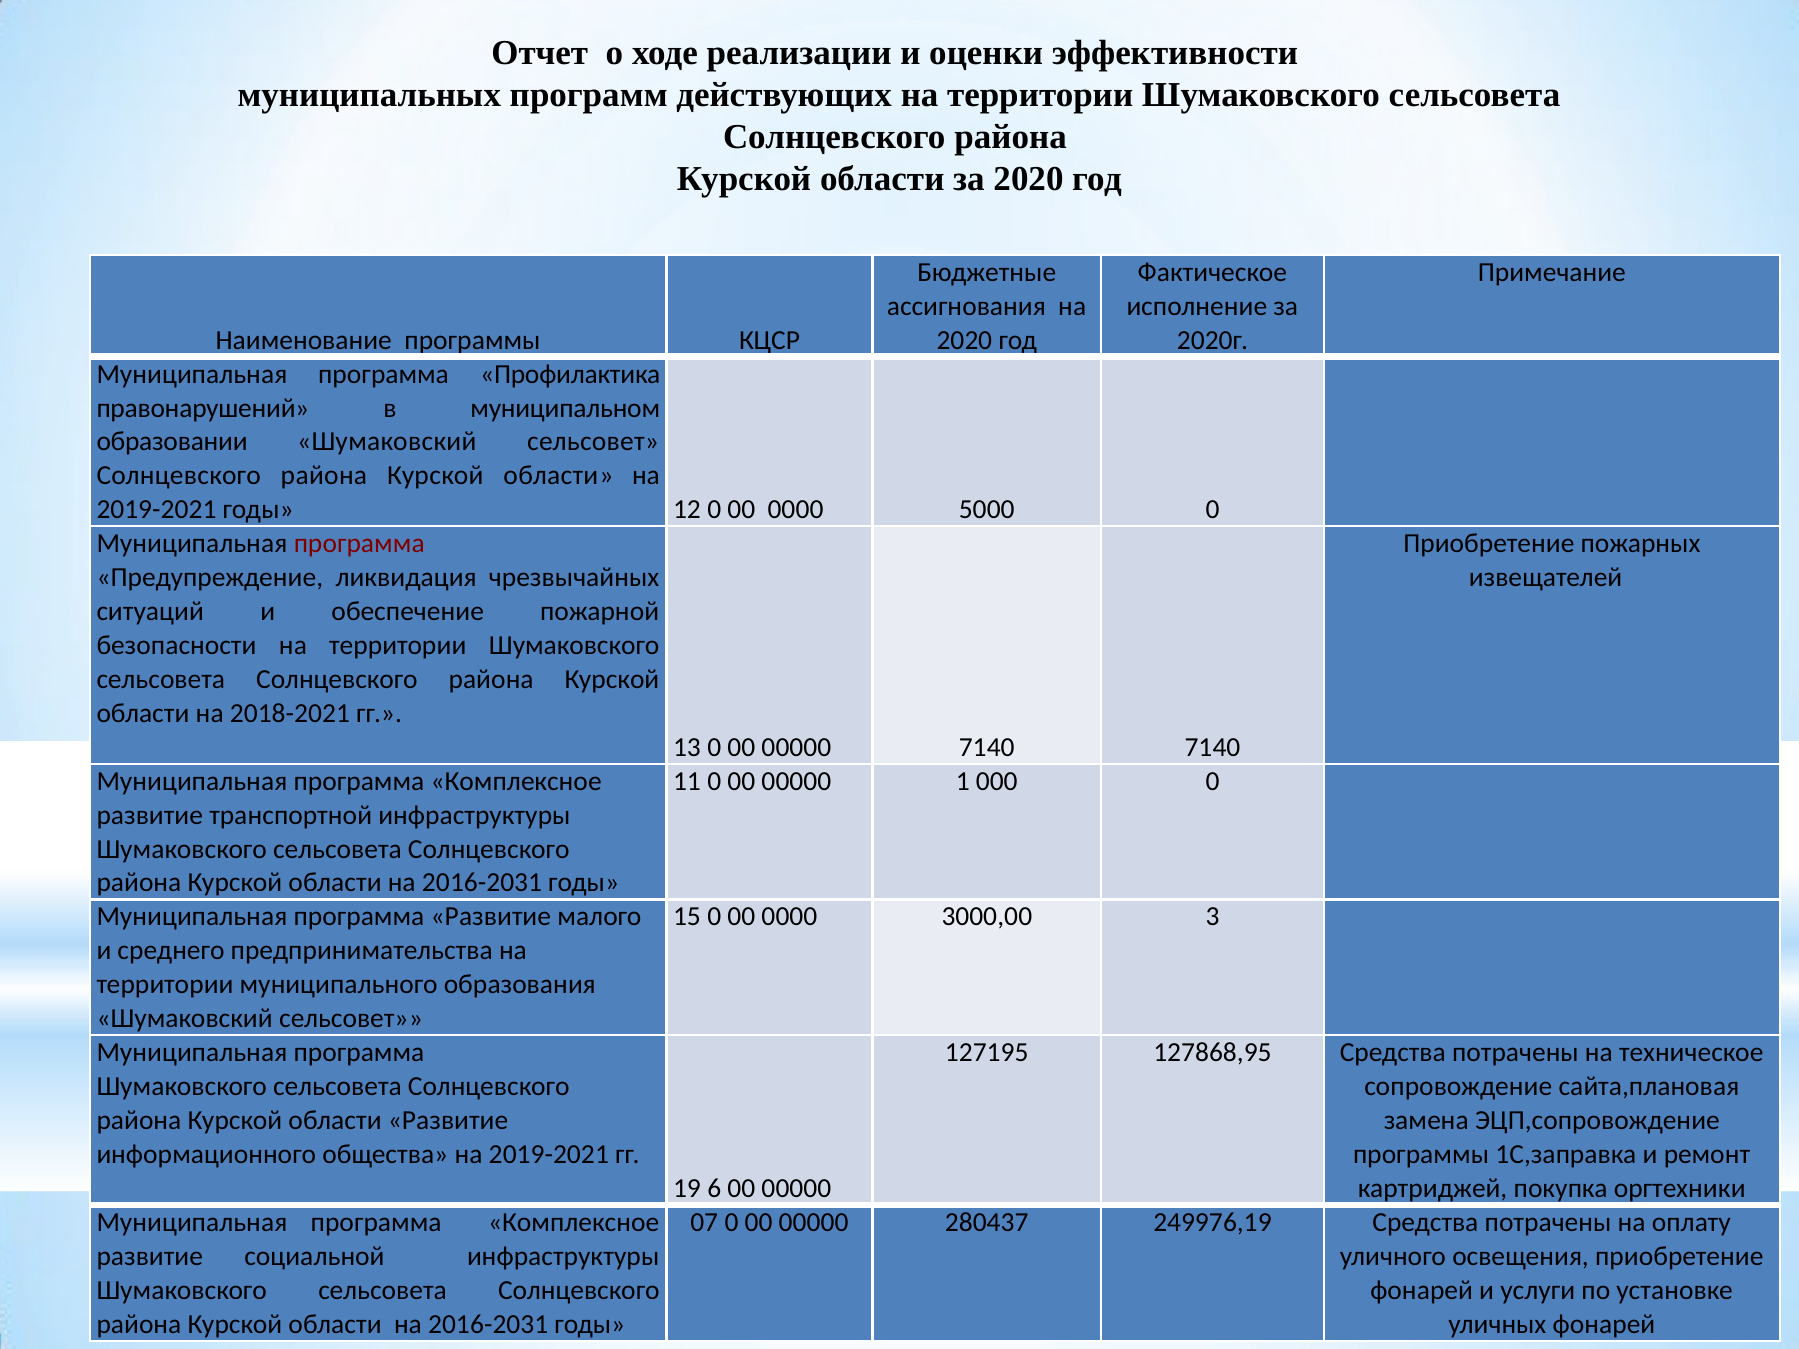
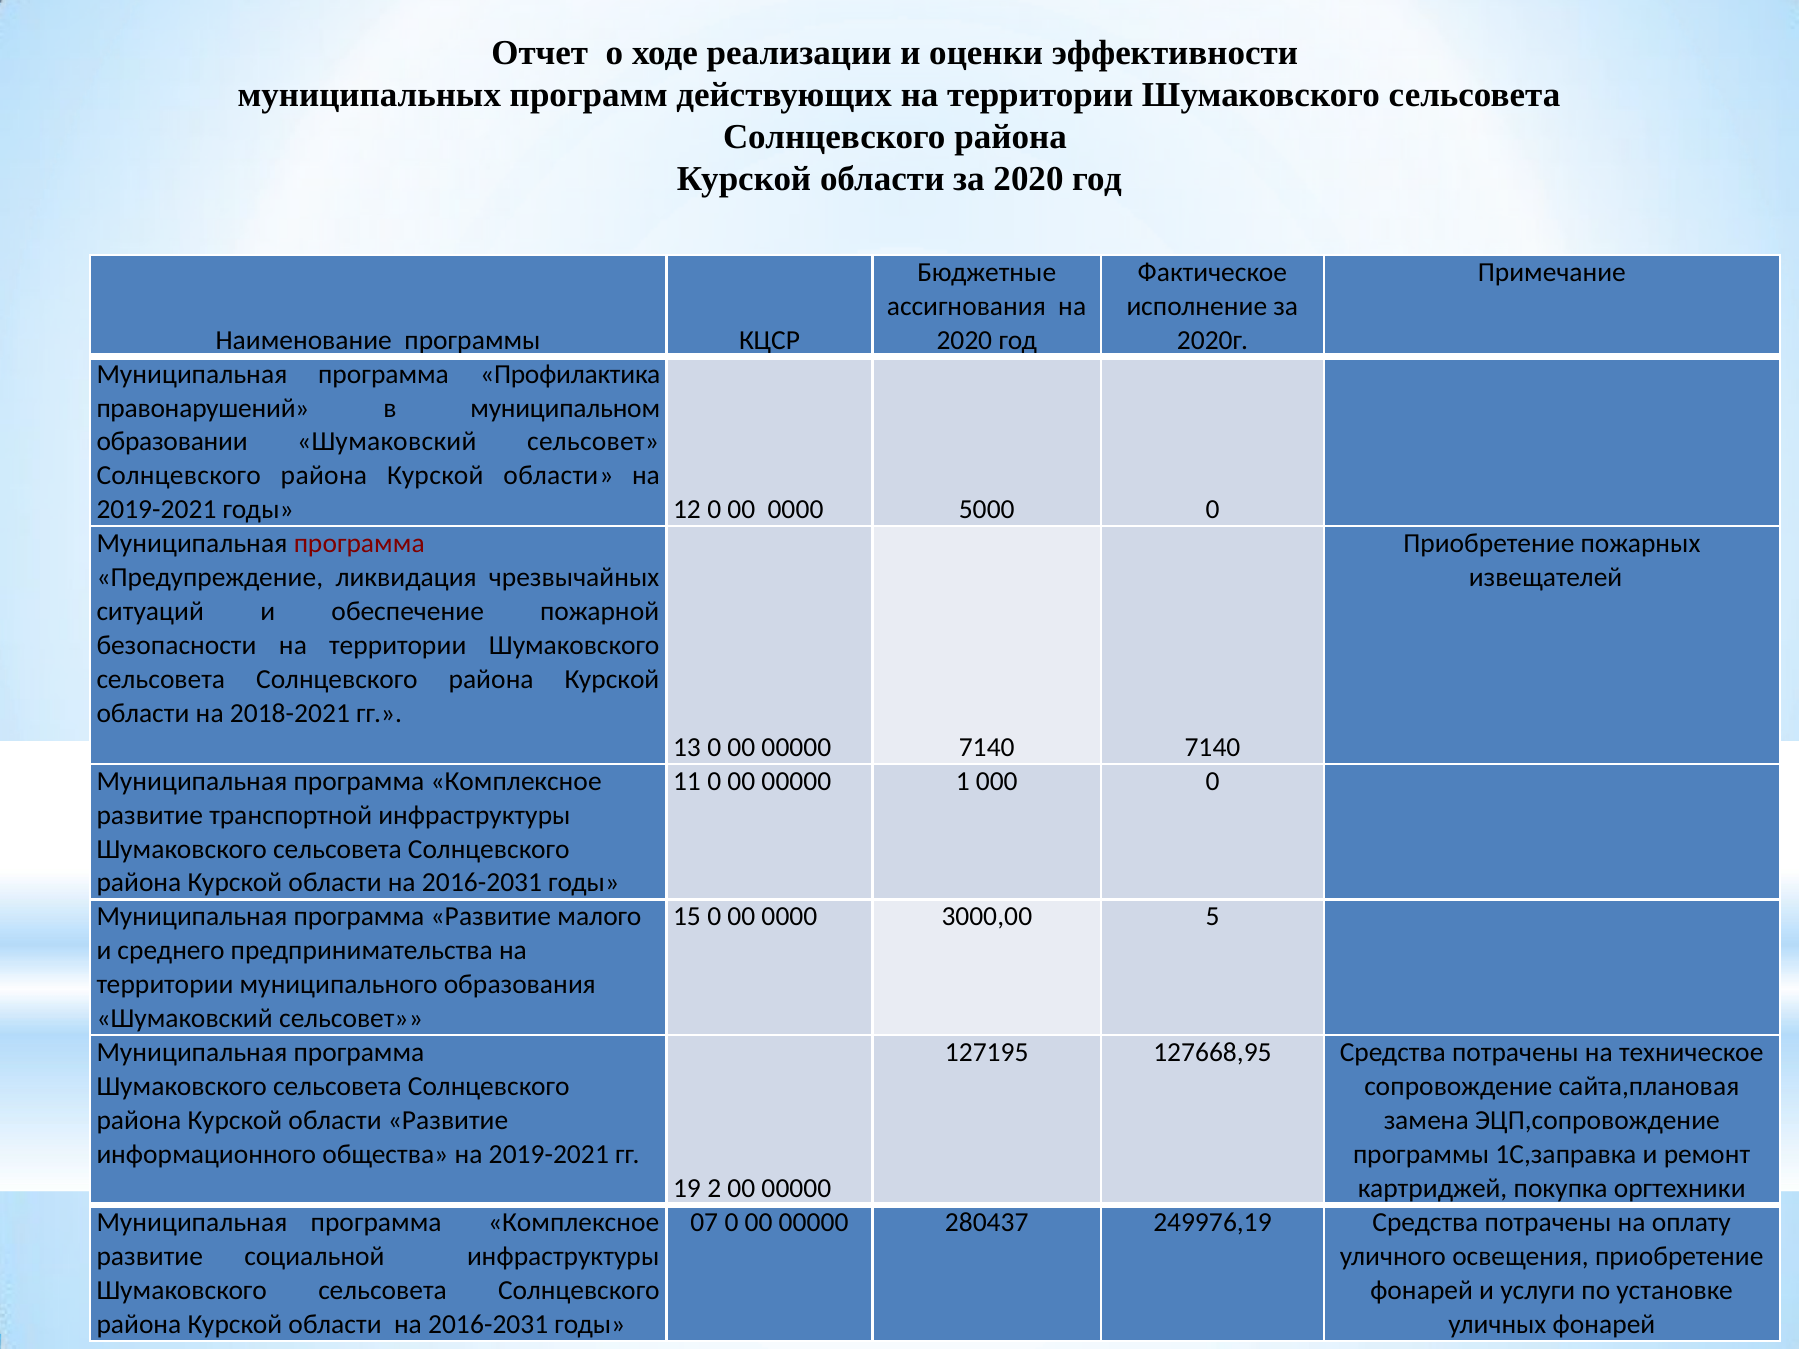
3: 3 -> 5 (1213, 917)
127868,95: 127868,95 -> 127668,95 (1212, 1053)
6: 6 -> 2 (714, 1189)
